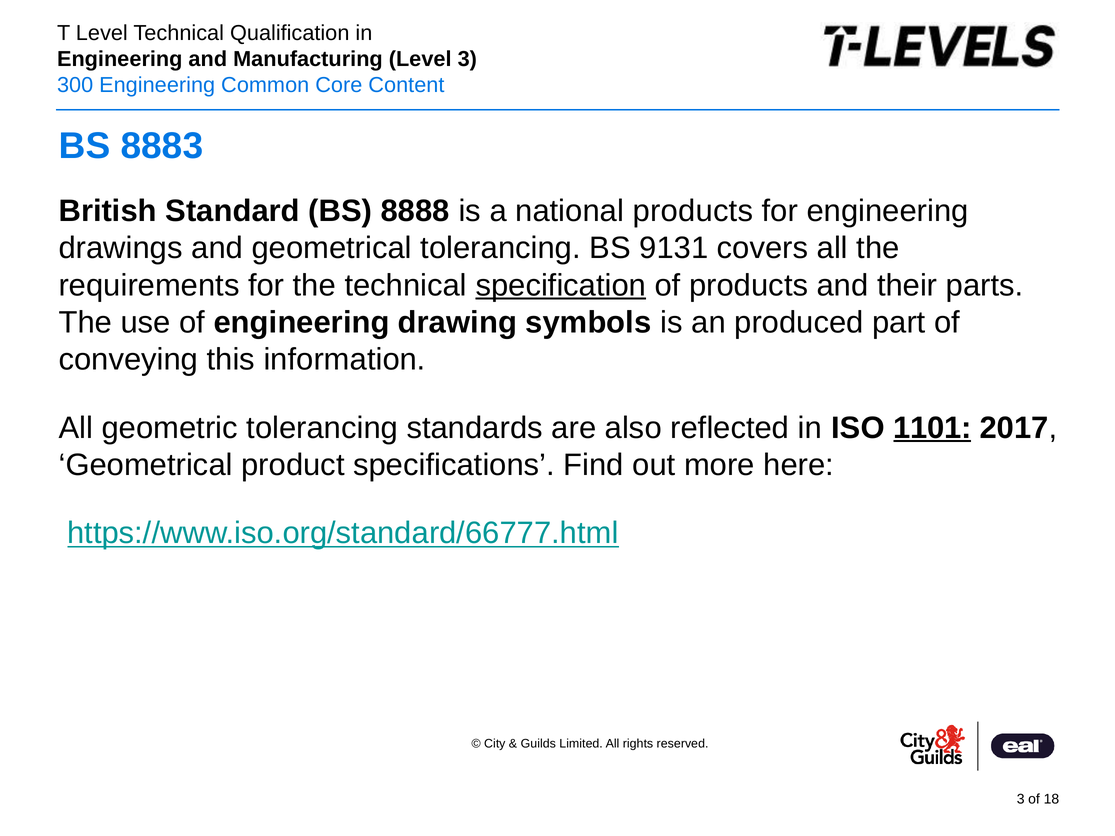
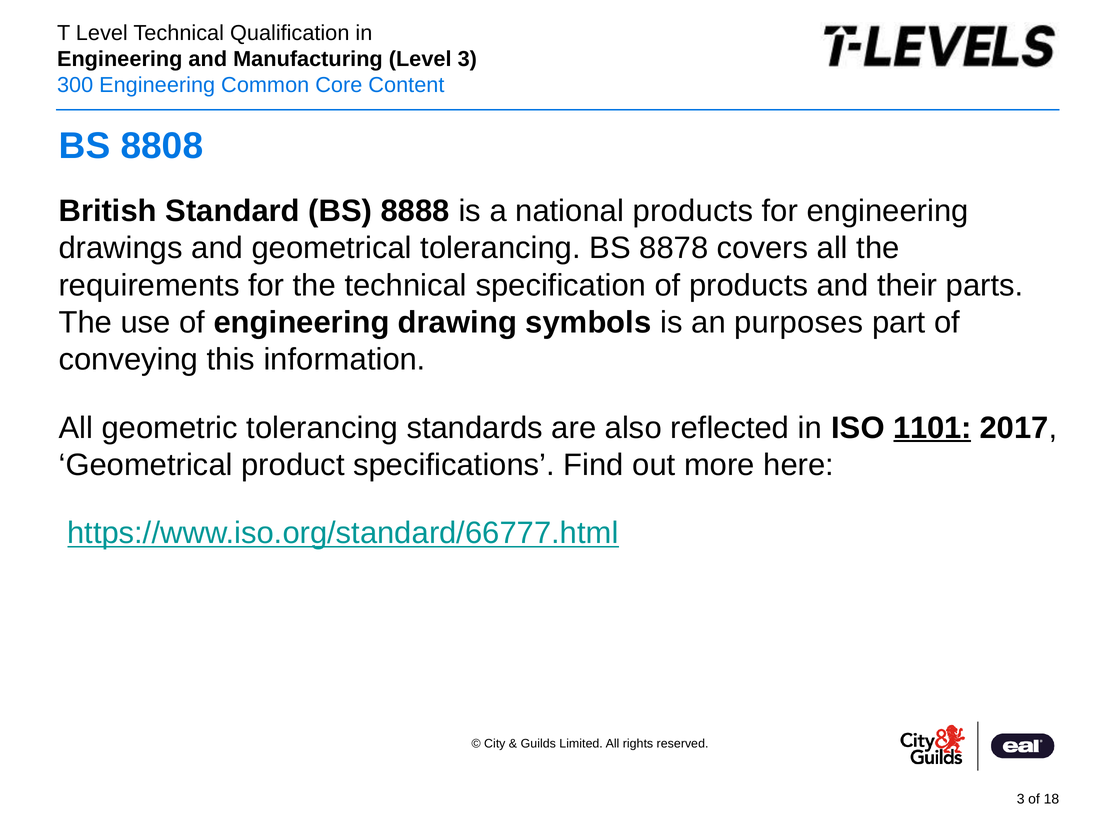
8883: 8883 -> 8808 (162, 146)
9131: 9131 -> 8878 (674, 248)
specification underline: present -> none (561, 285)
produced: produced -> purposes (799, 323)
